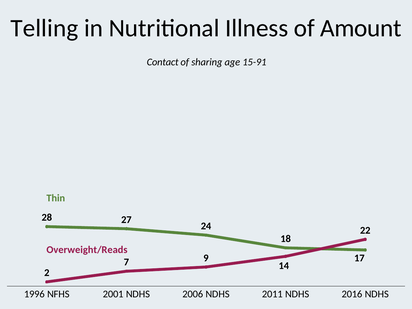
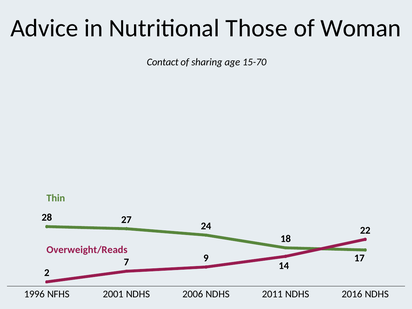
Telling: Telling -> Advice (44, 28)
Illness: Illness -> Those (257, 28)
Amount: Amount -> Woman (361, 28)
15-91: 15-91 -> 15-70 (254, 62)
